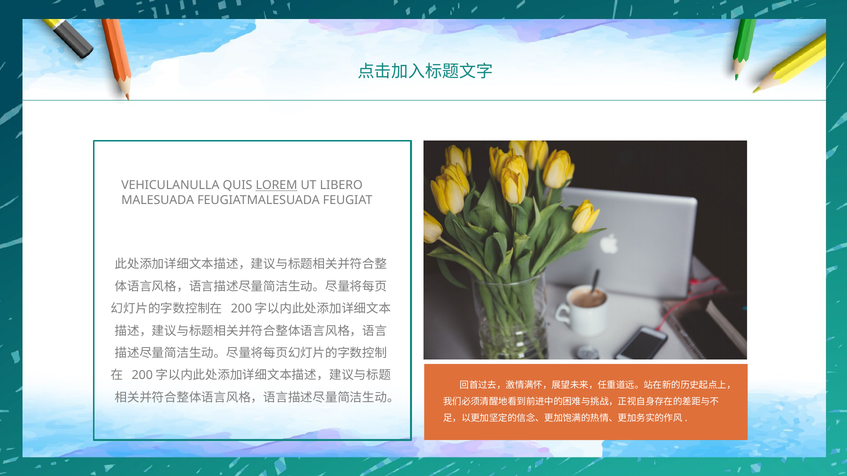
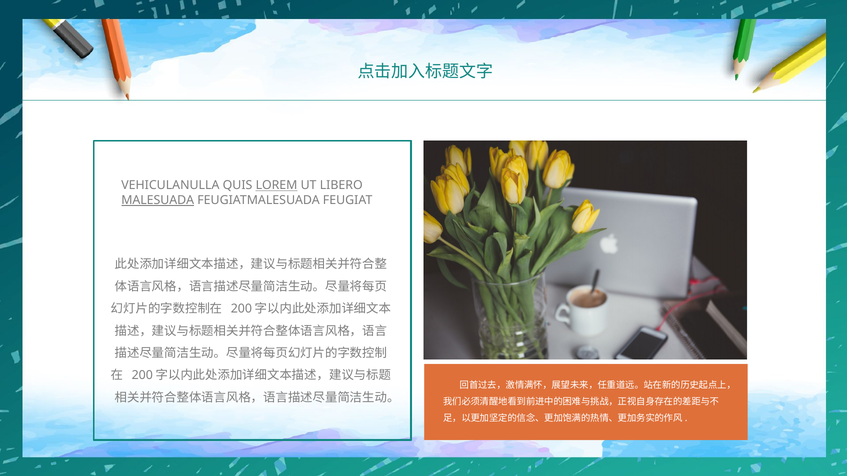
MALESUADA underline: none -> present (158, 200)
